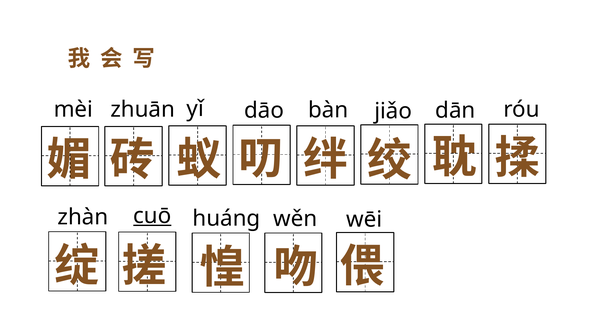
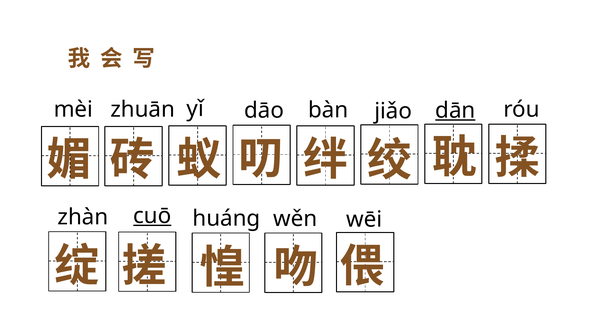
dān underline: none -> present (455, 110)
